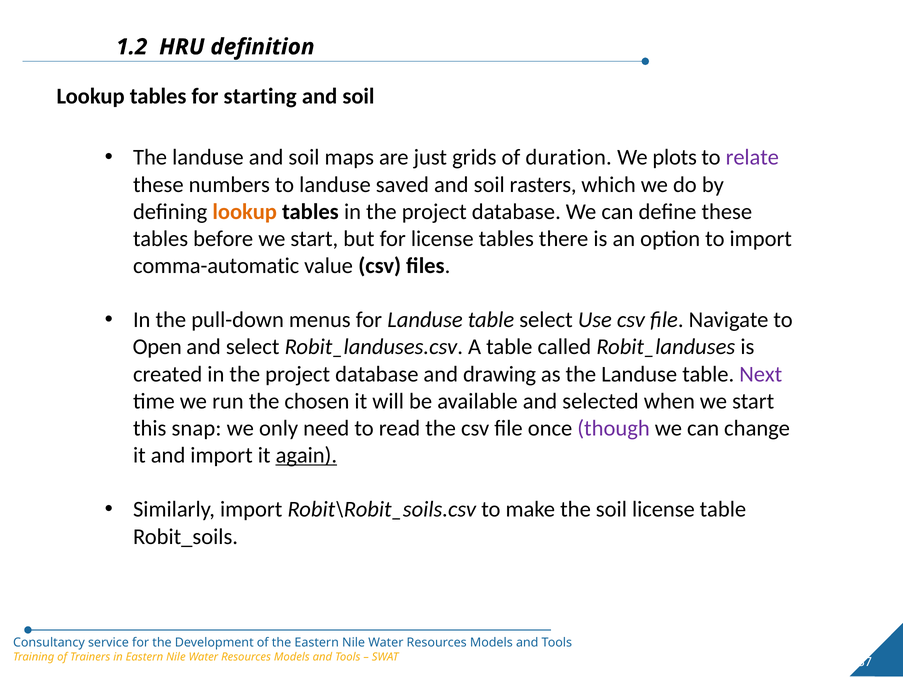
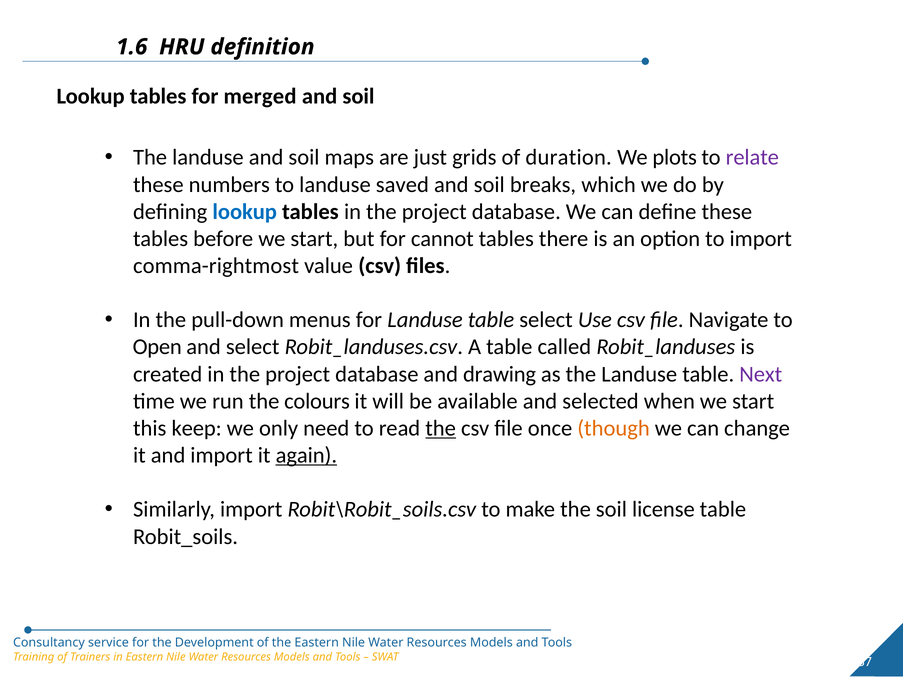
1.2: 1.2 -> 1.6 (132, 47)
starting: starting -> merged (260, 96)
rasters: rasters -> breaks (543, 185)
lookup colour: orange -> blue (245, 212)
for license: license -> cannot (442, 239)
comma-automatic: comma-automatic -> comma-rightmost (216, 266)
chosen: chosen -> colours (317, 401)
snap: snap -> keep (197, 428)
the underline: none -> present (441, 428)
though colour: purple -> orange (614, 428)
